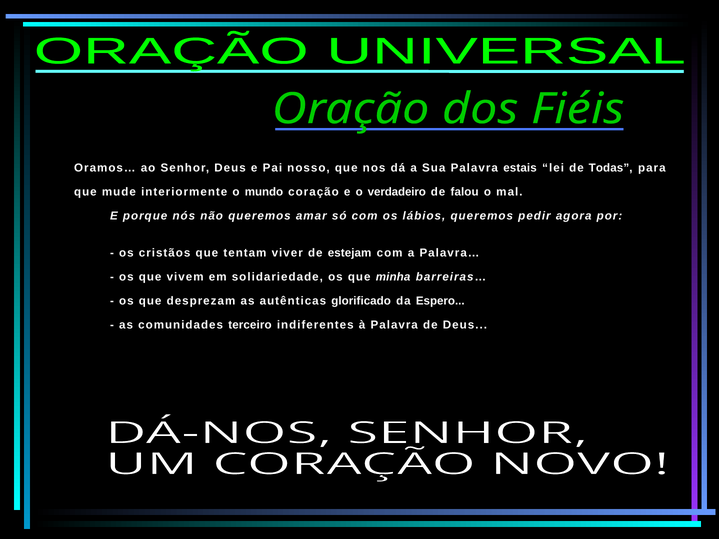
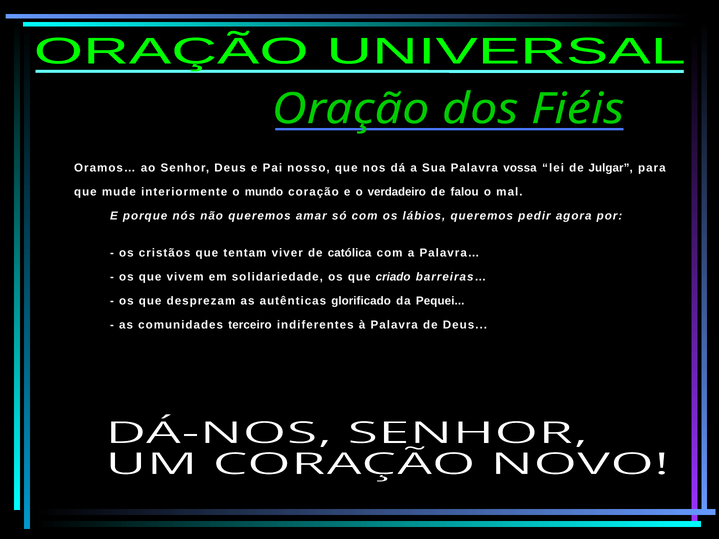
estais: estais -> vossa (520, 168)
Todas: Todas -> Julgar (611, 168)
estejam: estejam -> católica (350, 253)
minha: minha -> criado (393, 277)
Espero: Espero -> Pequei (440, 301)
